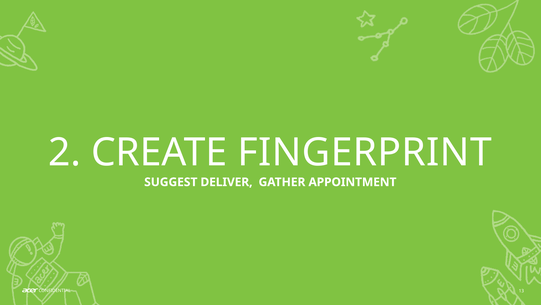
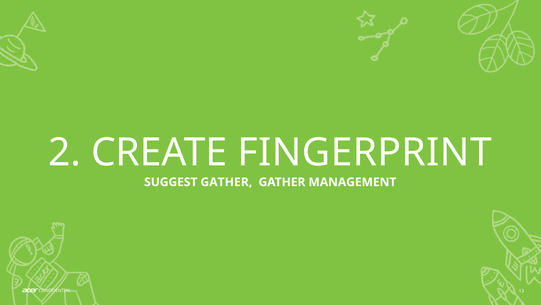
SUGGEST DELIVER: DELIVER -> GATHER (226, 182)
APPOINTMENT: APPOINTMENT -> MANAGEMENT (352, 182)
